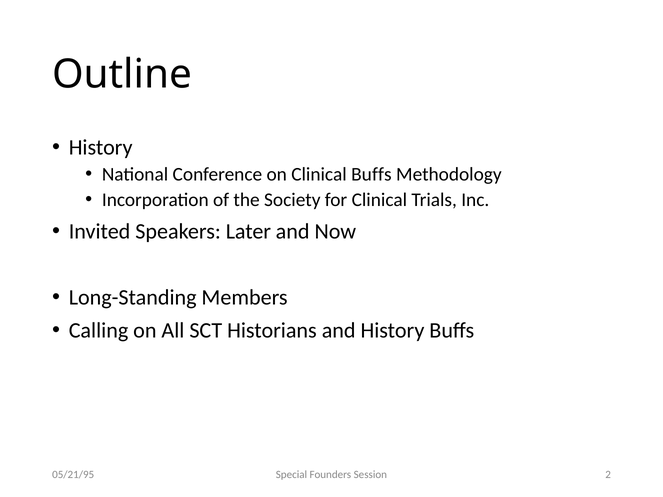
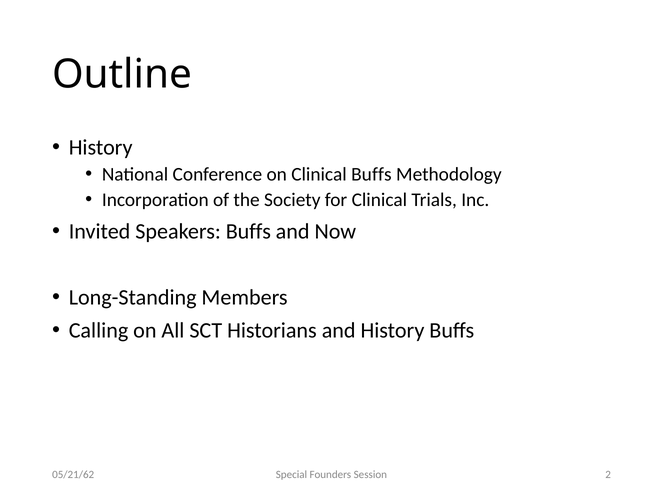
Speakers Later: Later -> Buffs (248, 232)
05/21/95: 05/21/95 -> 05/21/62 (73, 475)
